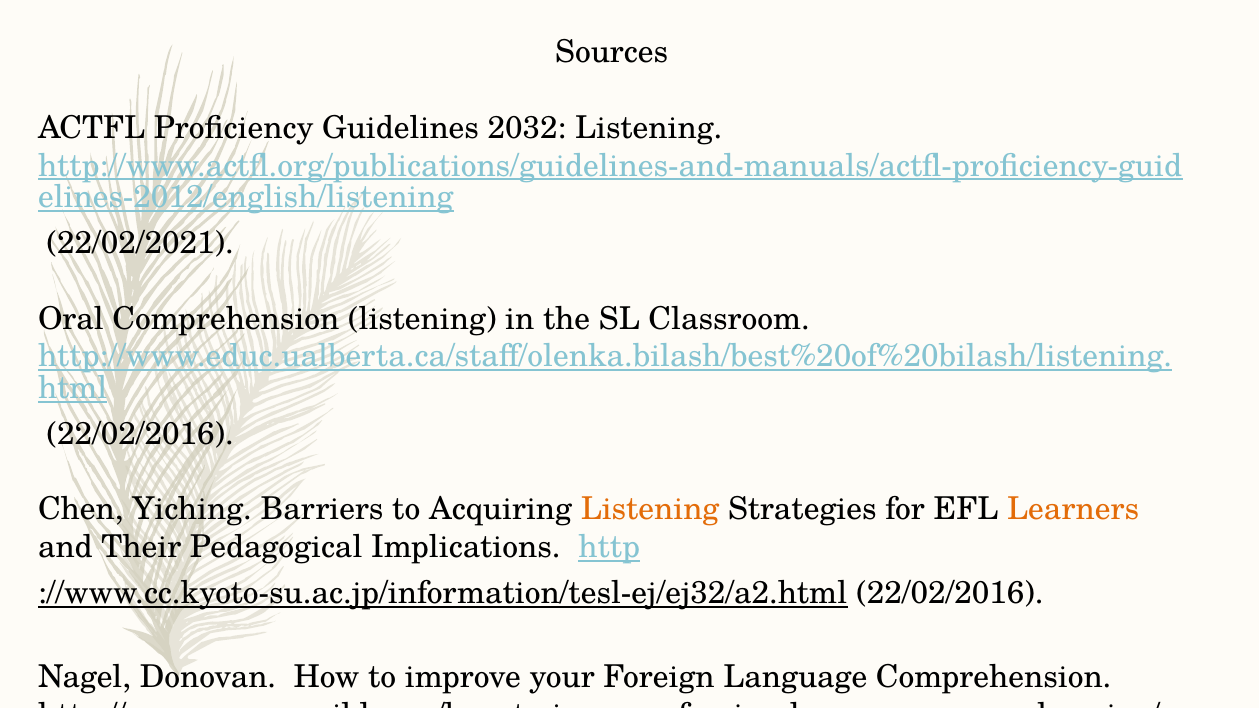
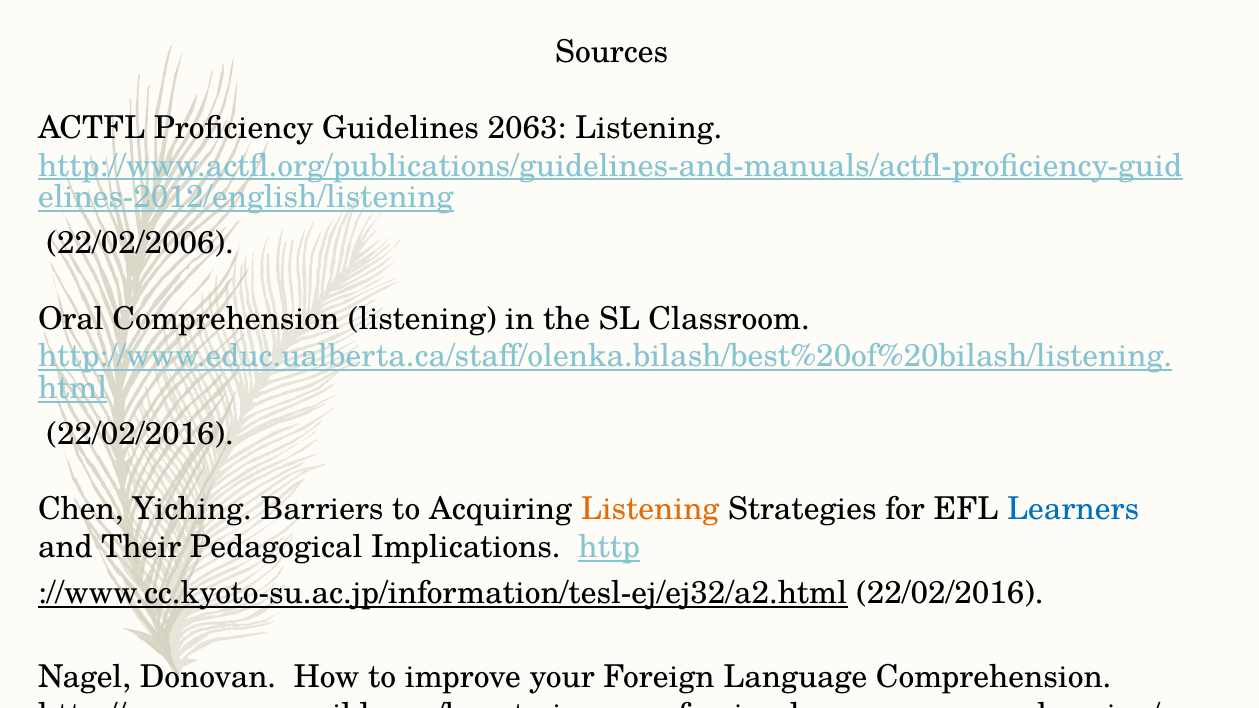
2032: 2032 -> 2063 (527, 128)
22/02/2021: 22/02/2021 -> 22/02/2006 (140, 243)
Learners colour: orange -> blue (1073, 510)
